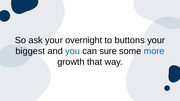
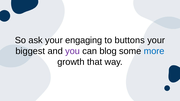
overnight: overnight -> engaging (84, 40)
you colour: blue -> purple (73, 51)
sure: sure -> blog (108, 51)
